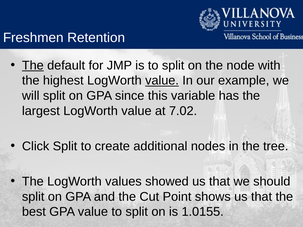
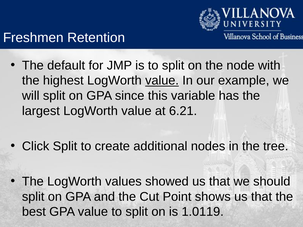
The underline: present -> none (33, 66)
7.02: 7.02 -> 6.21 (183, 111)
1.0155: 1.0155 -> 1.0119 (203, 212)
